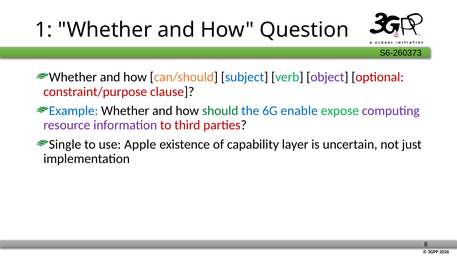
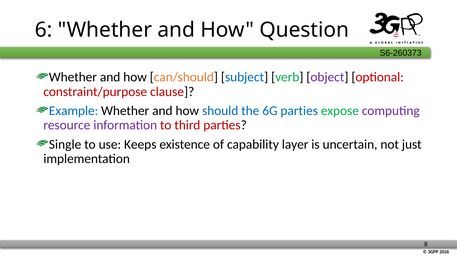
1: 1 -> 6 (44, 30)
should colour: green -> blue (220, 111)
6G enable: enable -> parties (299, 111)
Apple: Apple -> Keeps (140, 144)
